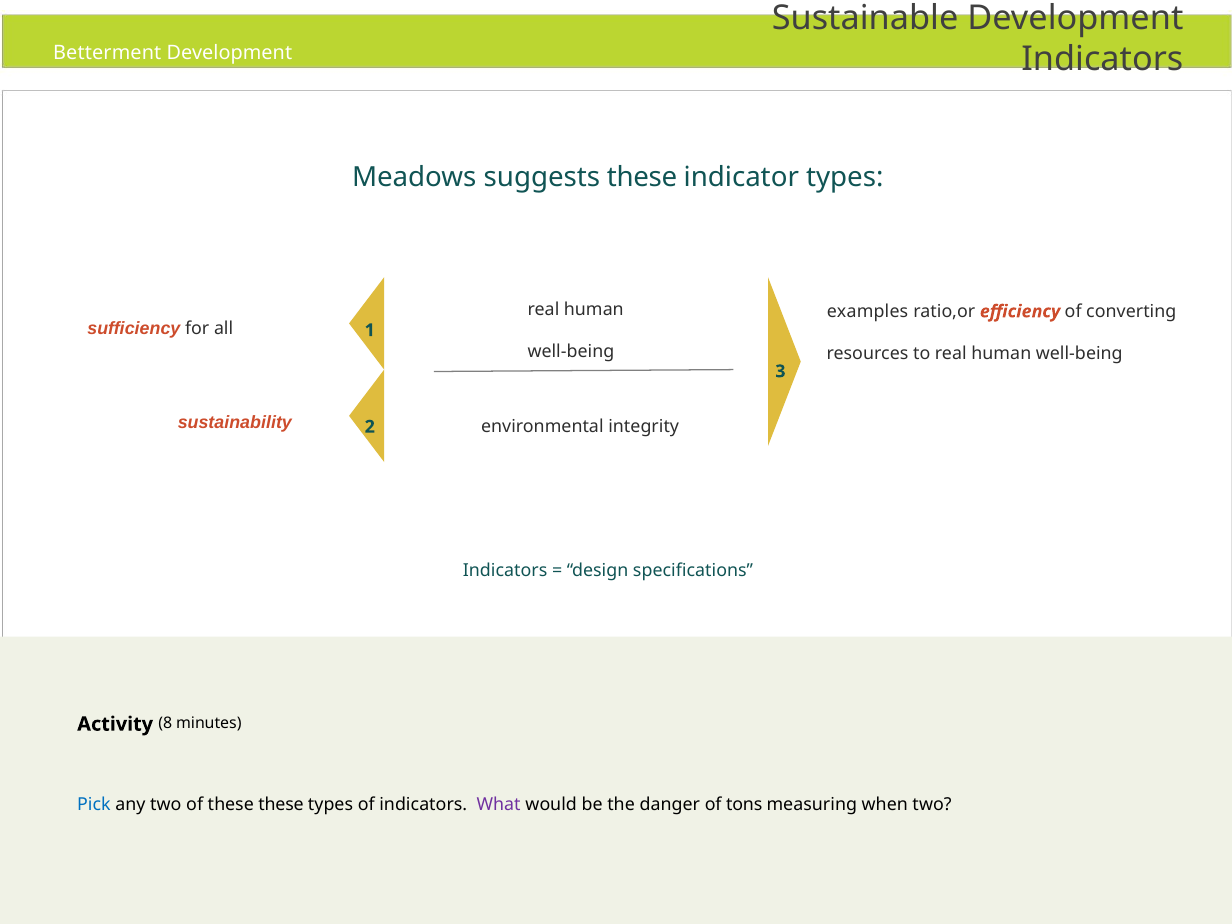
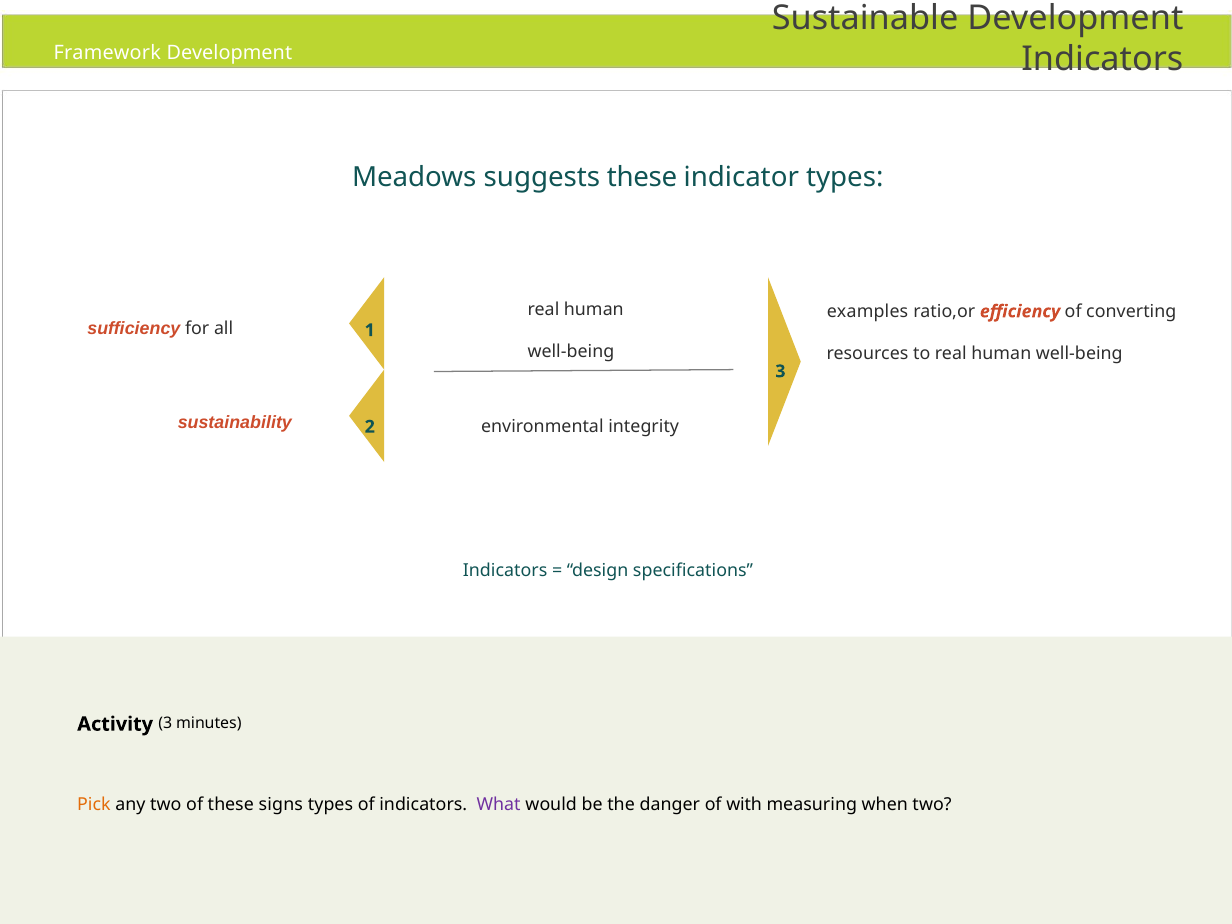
Betterment: Betterment -> Framework (107, 53)
Activity 8: 8 -> 3 (165, 724)
Pick colour: blue -> orange (94, 805)
these these: these -> signs (281, 805)
tons: tons -> with (744, 805)
